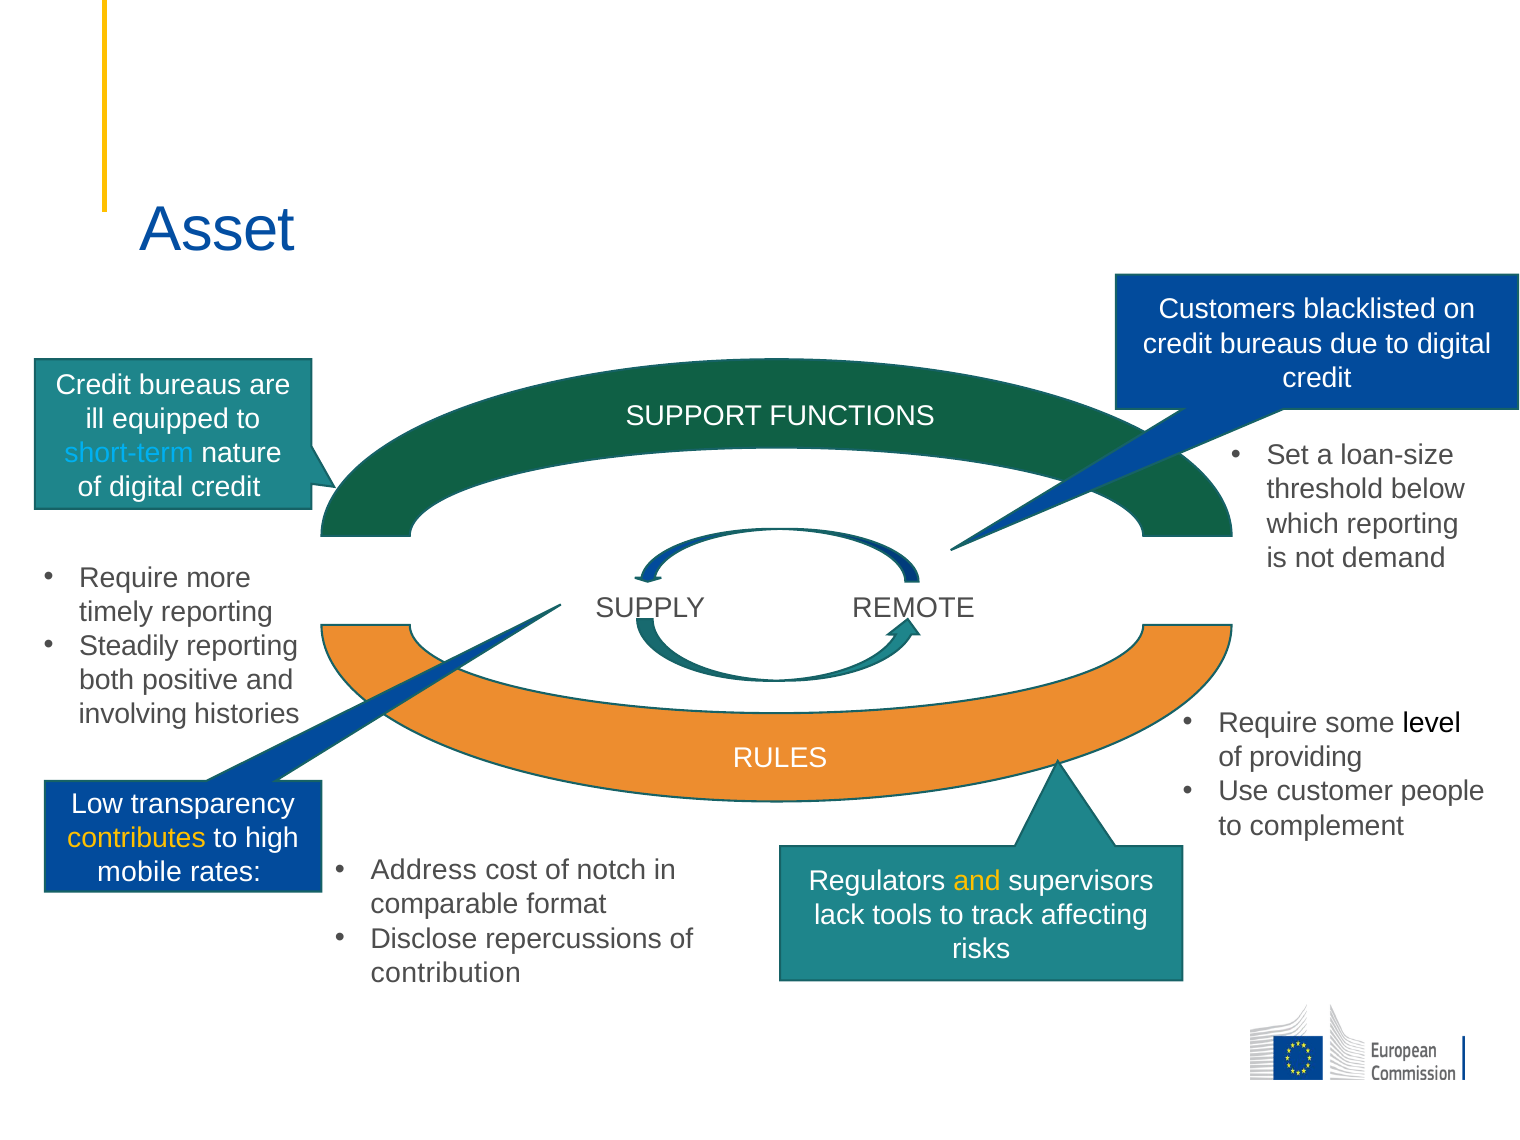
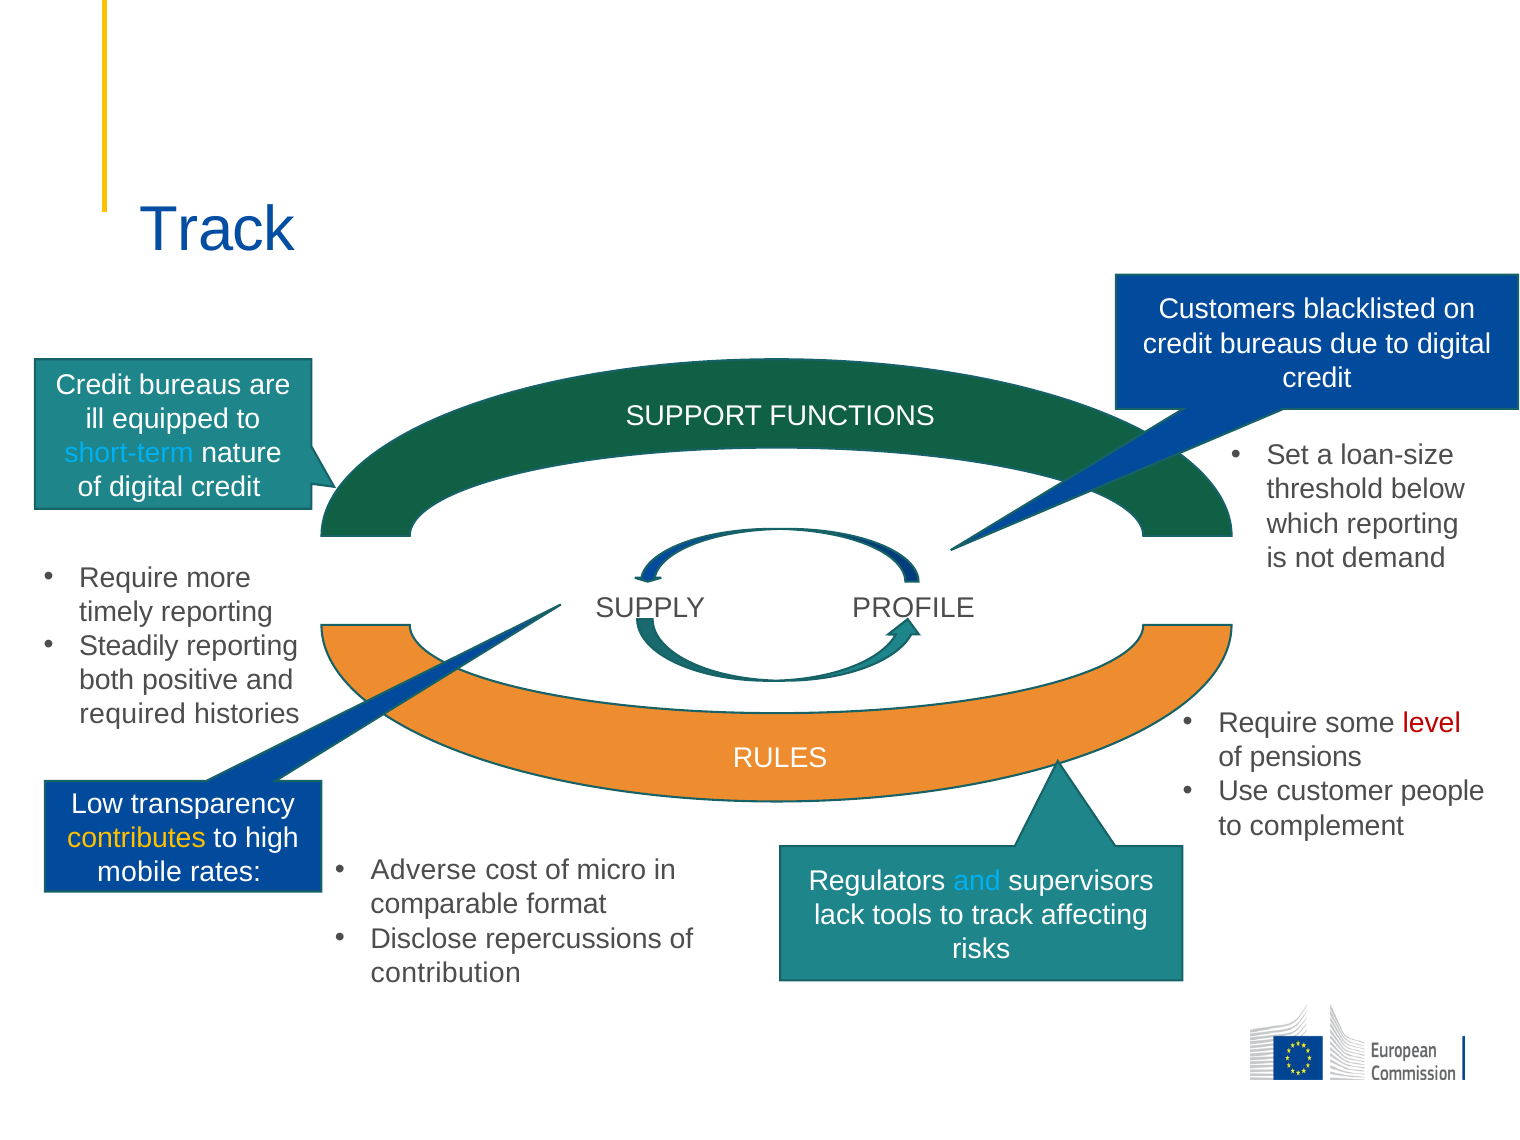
Asset: Asset -> Track (218, 230)
REMOTE: REMOTE -> PROFILE (914, 608)
involving: involving -> required (133, 715)
level colour: black -> red (1432, 723)
providing: providing -> pensions (1306, 757)
Address: Address -> Adverse (424, 870)
notch: notch -> micro (611, 870)
and colour: yellow -> light blue (977, 881)
